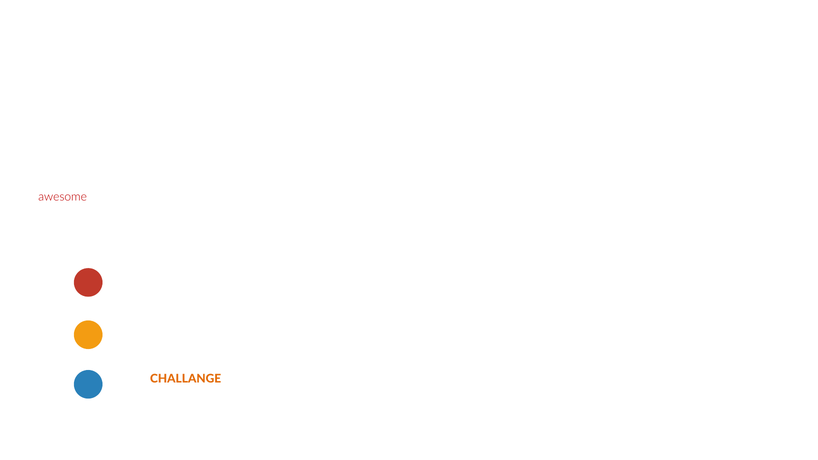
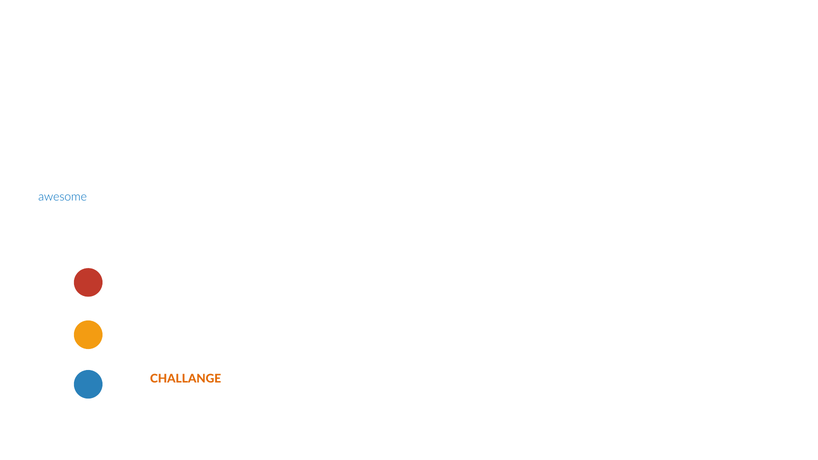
awesome colour: red -> blue (63, 197)
